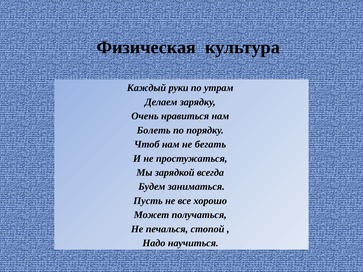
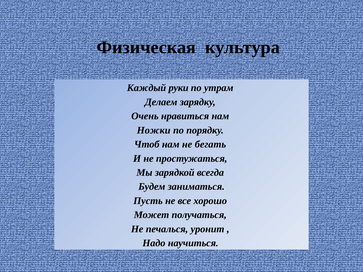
Болеть: Болеть -> Ножки (154, 130)
стопой: стопой -> уронит (208, 229)
